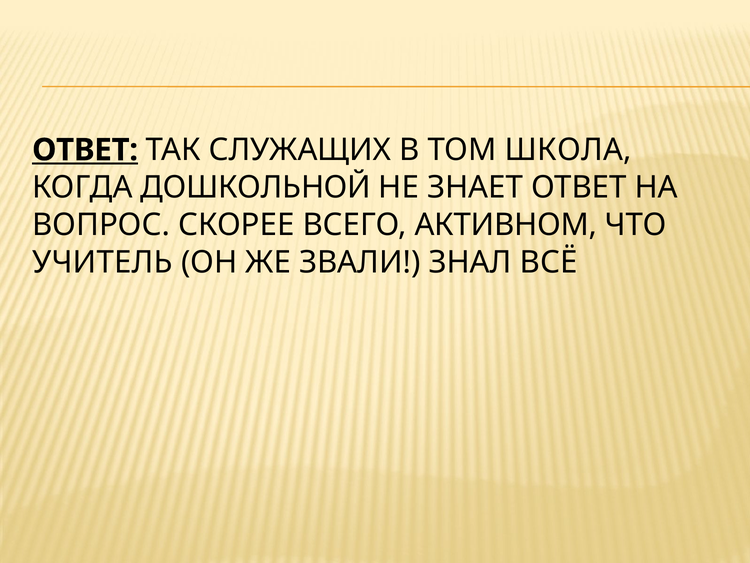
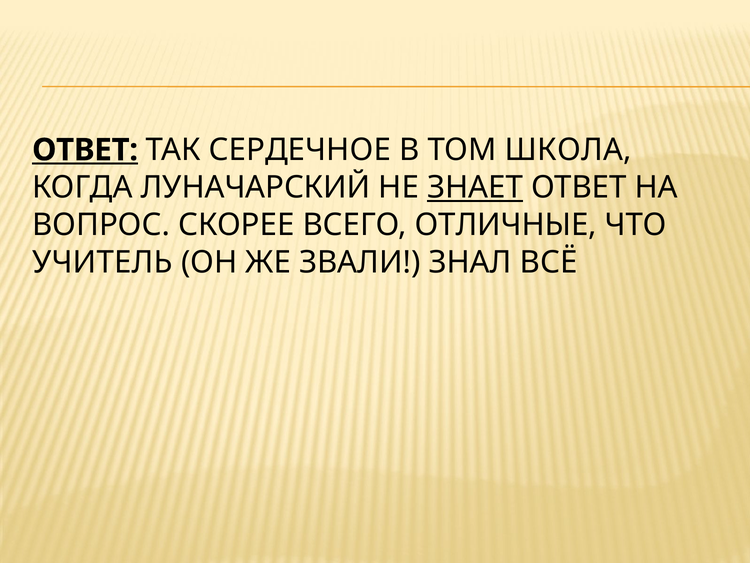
СЛУЖАЩИХ: СЛУЖАЩИХ -> СЕРДЕЧНОЕ (300, 150)
ДОШКОЛЬНОЙ: ДОШКОЛЬНОЙ -> ЛУНАЧАРСКИЙ (256, 187)
ЗНАЕТ underline: none -> present (475, 187)
АКТИВНОМ: АКТИВНОМ -> ОТЛИЧНЫЕ (506, 225)
